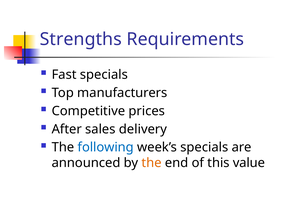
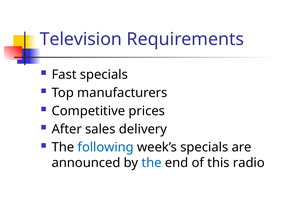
Strengths: Strengths -> Television (81, 39)
the colour: orange -> blue (152, 163)
value: value -> radio (249, 163)
